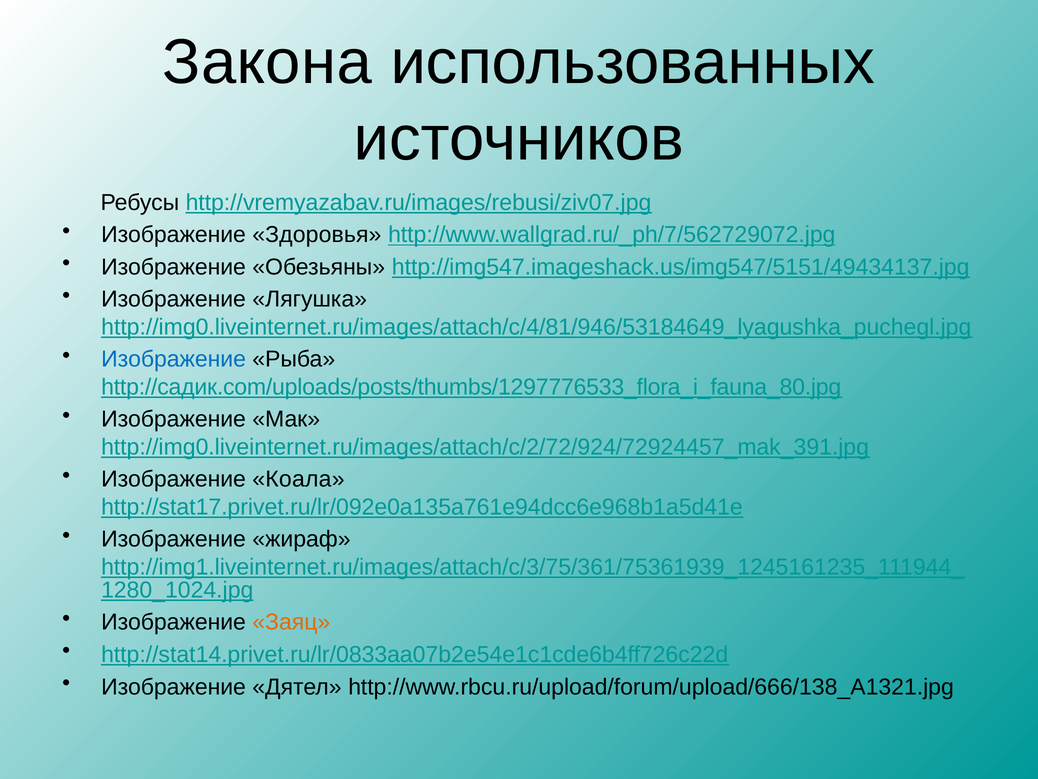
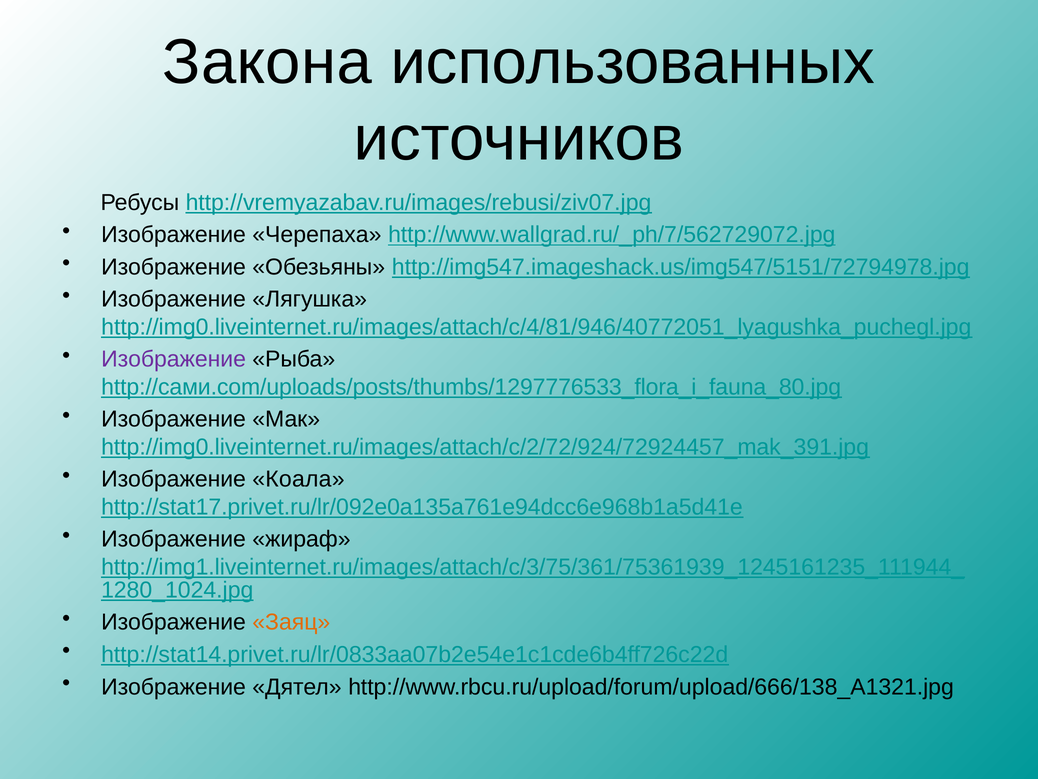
Здоровья: Здоровья -> Черепаха (317, 235)
http://img547.imageshack.us/img547/5151/49434137.jpg: http://img547.imageshack.us/img547/5151/49434137.jpg -> http://img547.imageshack.us/img547/5151/72794978.jpg (681, 267)
http://img0.liveinternet.ru/images/attach/c/4/81/946/53184649_lyagushka_puchegl.jpg: http://img0.liveinternet.ru/images/attach/c/4/81/946/53184649_lyagushka_puchegl.jpg -> http://img0.liveinternet.ru/images/attach/c/4/81/946/40772051_lyagushka_puchegl.jpg (536, 327)
Изображение colour: blue -> purple (174, 359)
http://садик.com/uploads/posts/thumbs/1297776533_flora_i_fauna_80.jpg: http://садик.com/uploads/posts/thumbs/1297776533_flora_i_fauna_80.jpg -> http://сами.com/uploads/posts/thumbs/1297776533_flora_i_fauna_80.jpg (471, 387)
